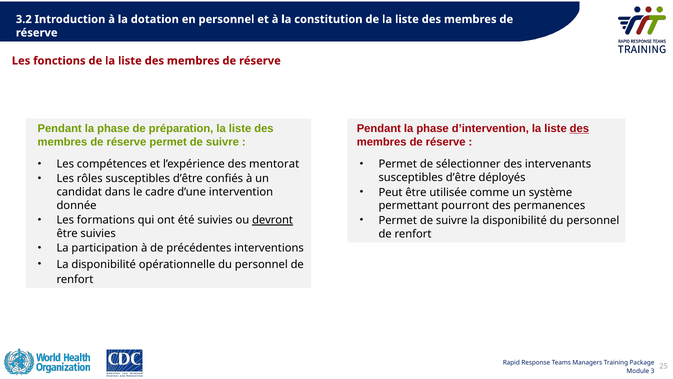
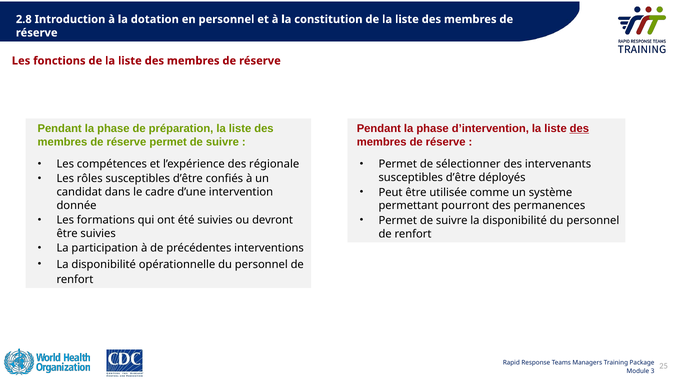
3.2: 3.2 -> 2.8 (24, 19)
mentorat: mentorat -> régionale (274, 164)
devront underline: present -> none (273, 220)
